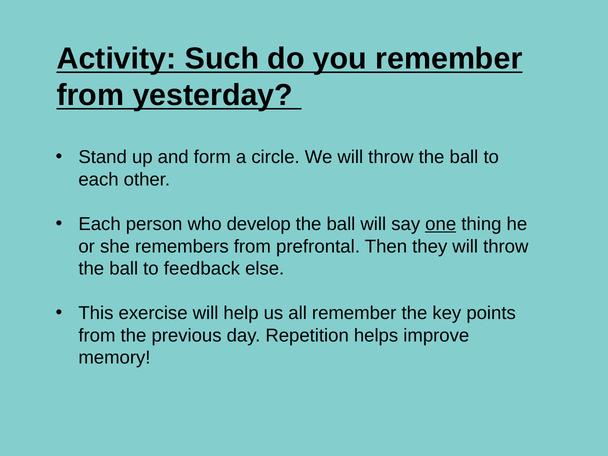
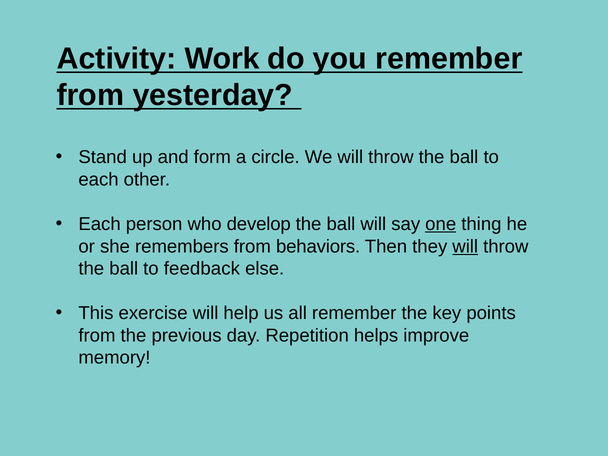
Such: Such -> Work (222, 59)
prefrontal: prefrontal -> behaviors (318, 246)
will underline: none -> present (465, 246)
